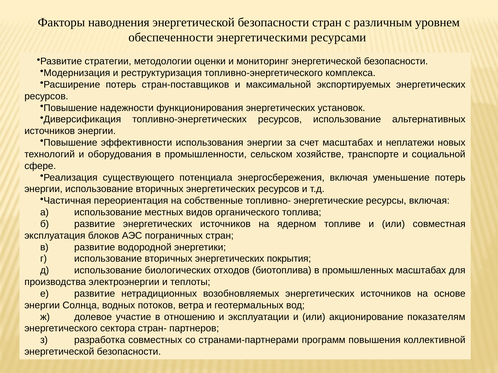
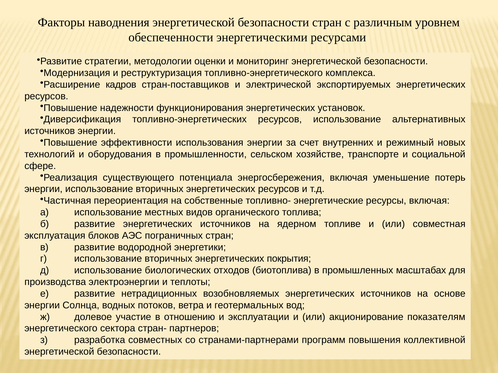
Расширение потерь: потерь -> кадров (121, 85)
максимальной: максимальной -> электрической (279, 85)
счет масштабах: масштабах -> внутренних (348, 143)
неплатежи: неплатежи -> режимный (410, 143)
